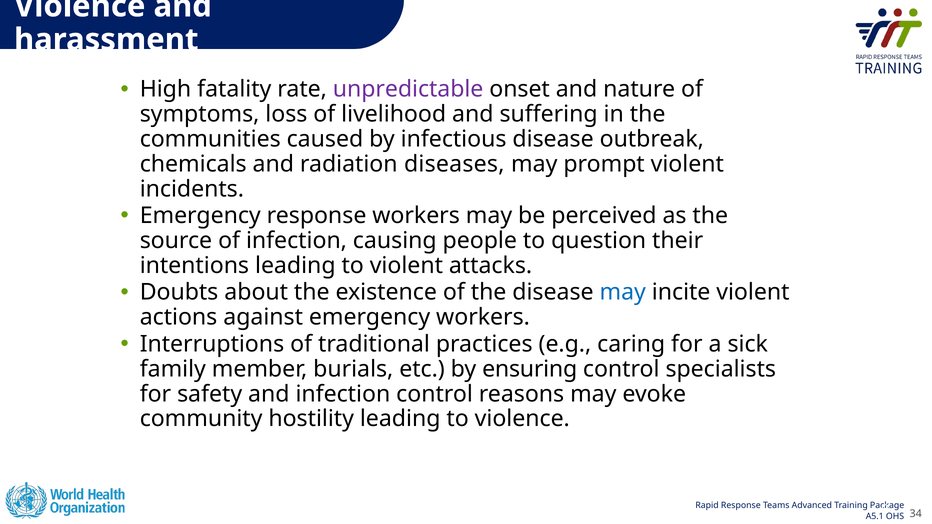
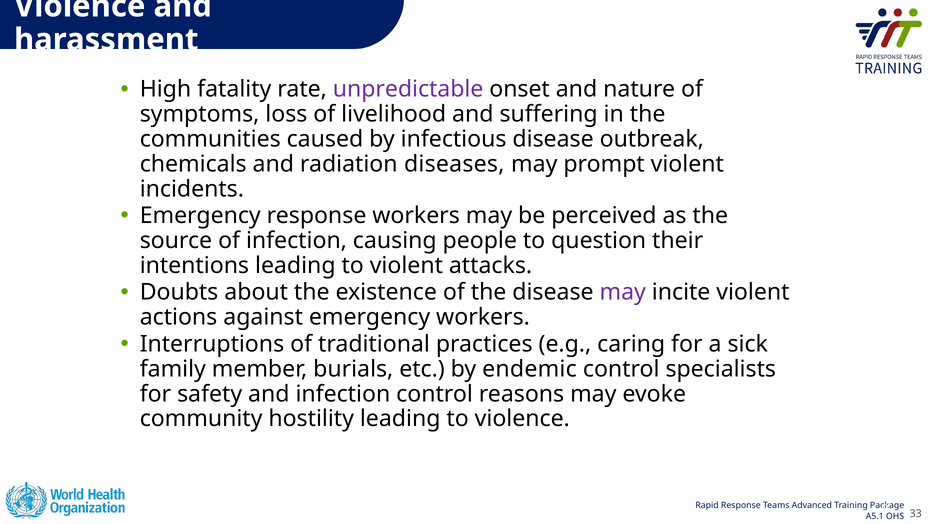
may colour: blue -> purple (623, 292)
ensuring: ensuring -> endemic (529, 369)
34: 34 -> 33 (916, 514)
